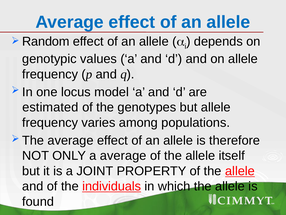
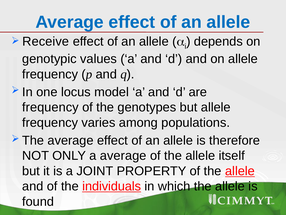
Random: Random -> Receive (46, 41)
estimated: estimated -> frequency (50, 107)
